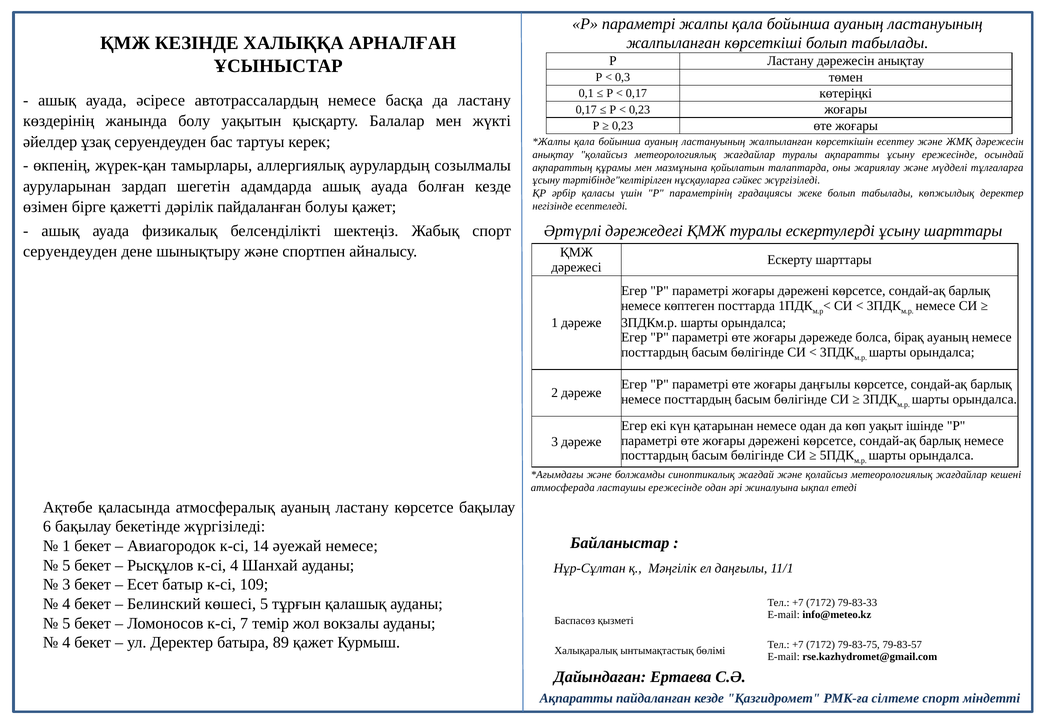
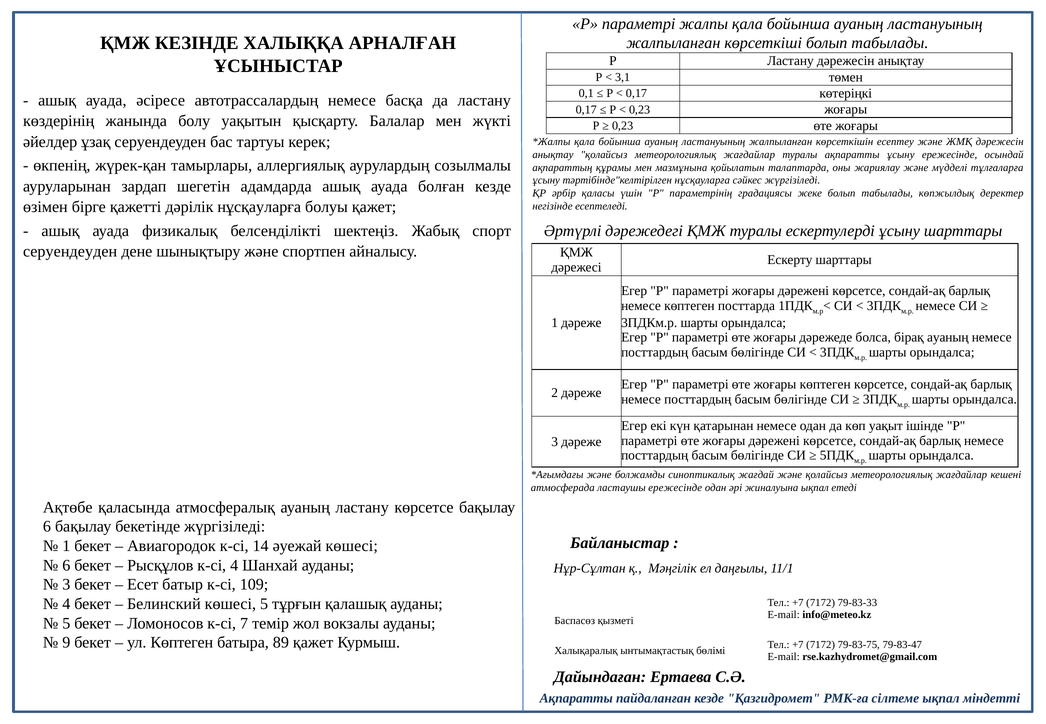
0,3: 0,3 -> 3,1 (623, 77)
дәрілік пайдаланған: пайдаланған -> нұсқауларға (259, 207)
жоғары даңғылы: даңғылы -> көптеген (825, 385)
әуежай немесе: немесе -> көшесі (352, 546)
5: 5 -> 6 (66, 565)
4: 4 -> 9 (66, 643)
ул Деректер: Деректер -> Көптеген (182, 643)
79-83-57: 79-83-57 -> 79-83-47 (902, 645)
сілтеме спорт: спорт -> ықпал (941, 699)
